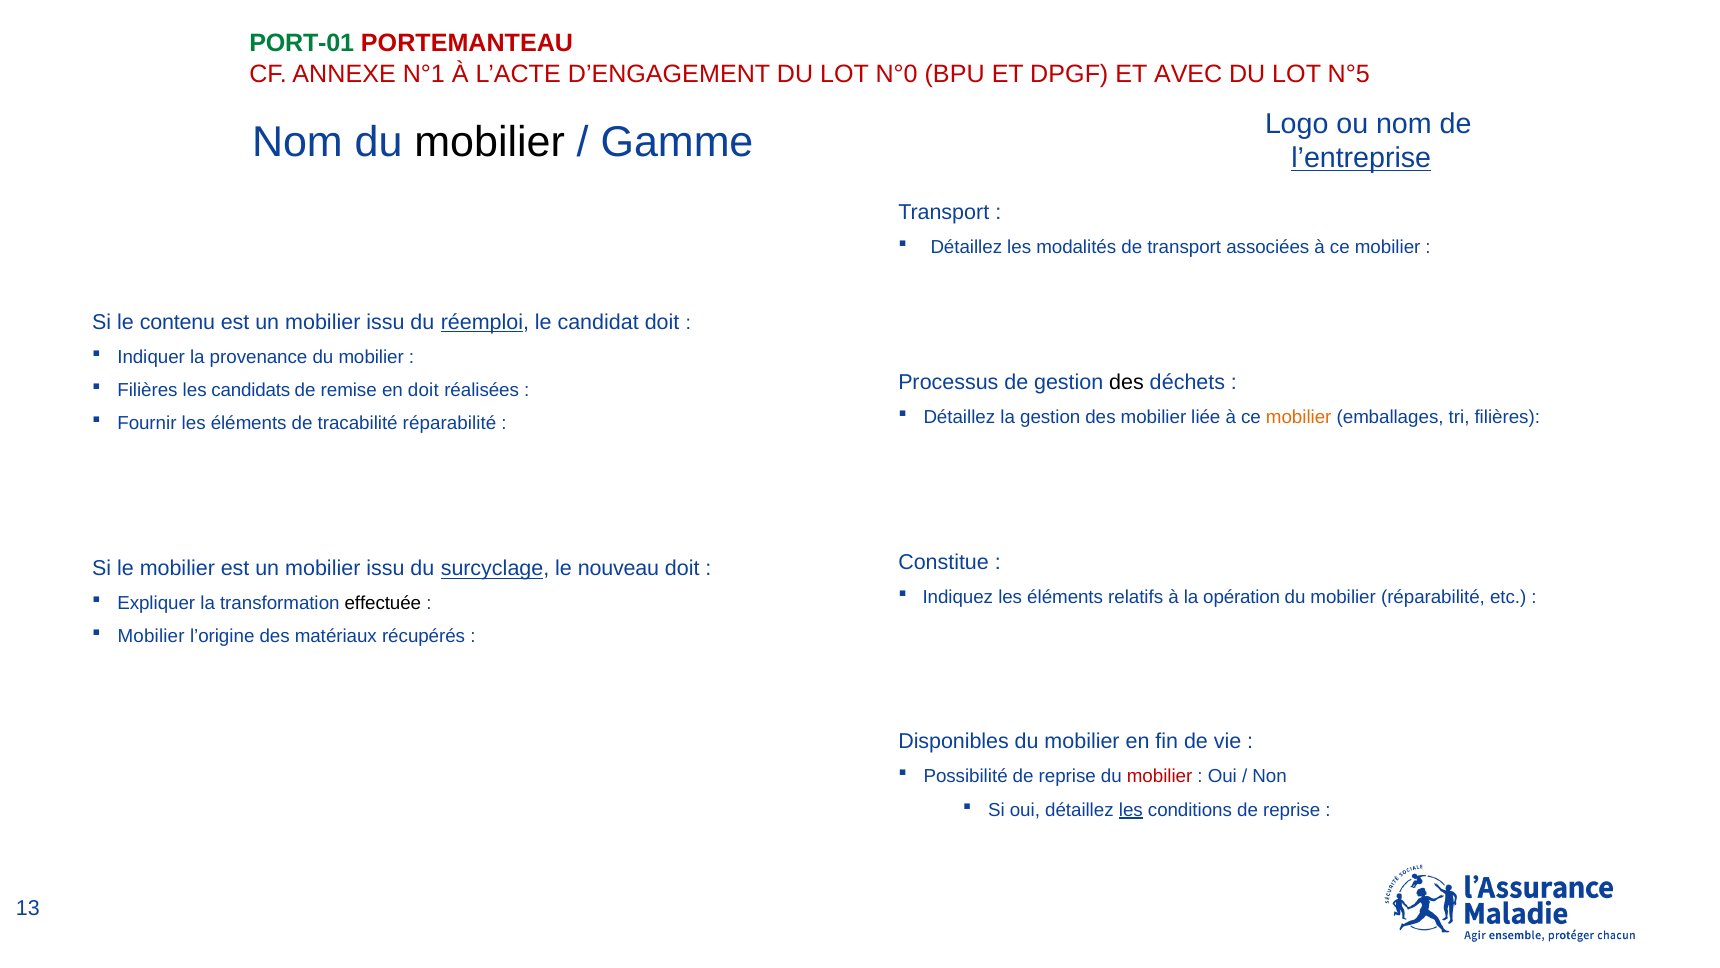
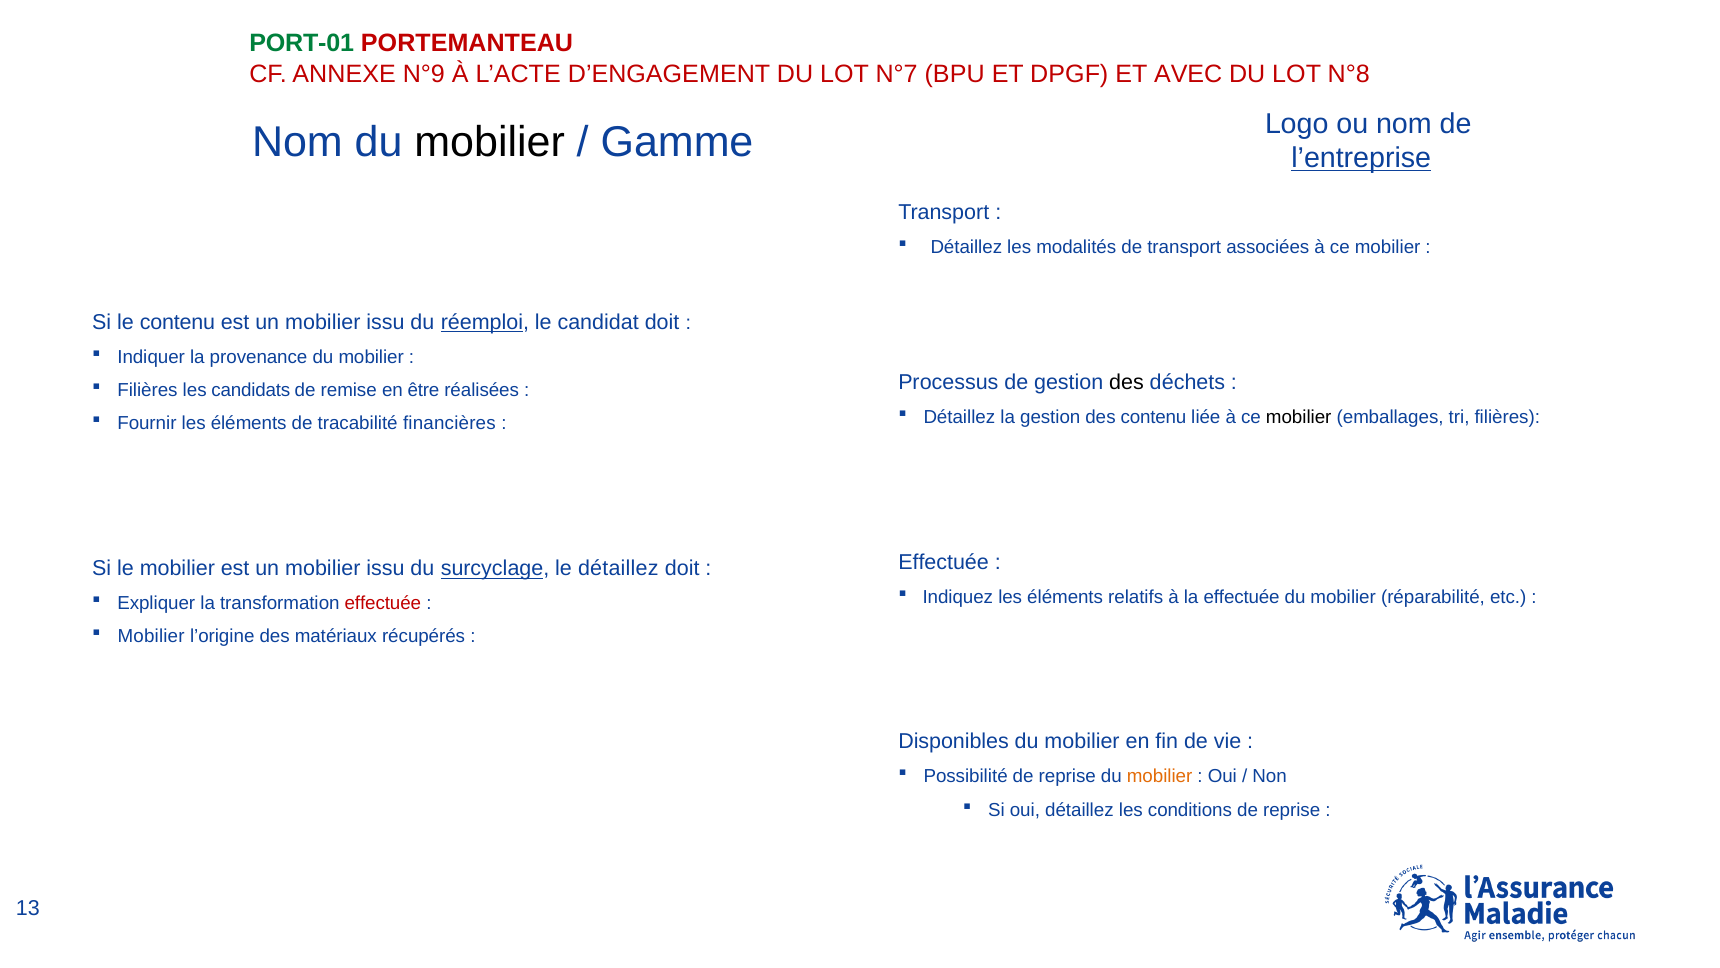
N°1: N°1 -> N°9 (424, 74)
N°0: N°0 -> N°7 (897, 74)
N°5: N°5 -> N°8 (1349, 74)
en doit: doit -> être (423, 390)
des mobilier: mobilier -> contenu (1154, 417)
mobilier colour: orange -> black (1299, 417)
tracabilité réparabilité: réparabilité -> financières (449, 424)
Constitue: Constitue -> Effectuée (944, 562)
le nouveau: nouveau -> détaillez (618, 568)
la opération: opération -> effectuée (1242, 597)
effectuée colour: black -> red (383, 603)
mobilier colour: red -> orange (1160, 776)
les underline: present -> none (1131, 810)
